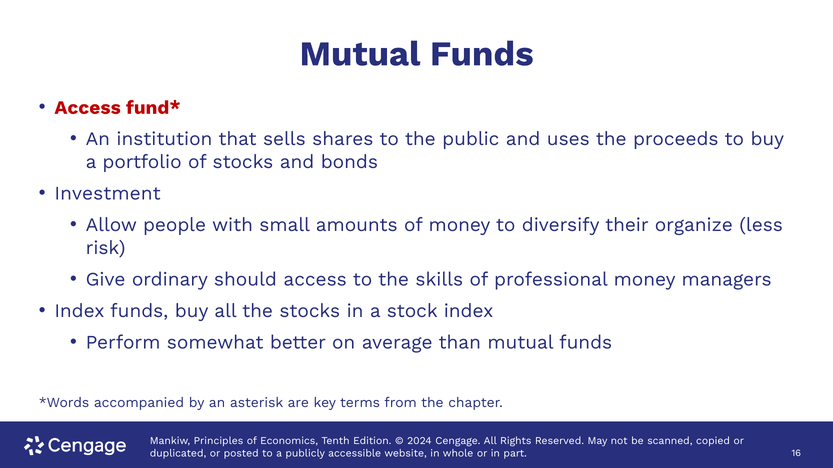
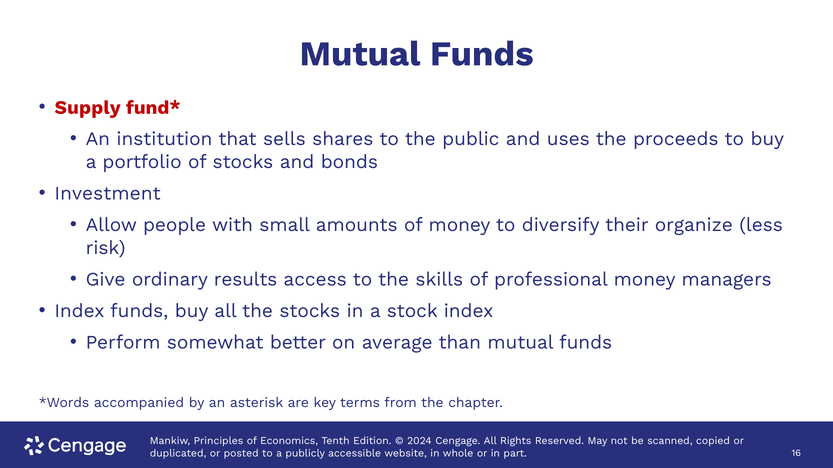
Access: Access -> Supply (88, 108)
should: should -> results (246, 280)
